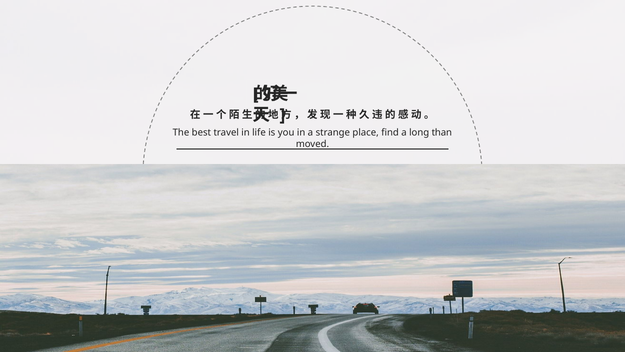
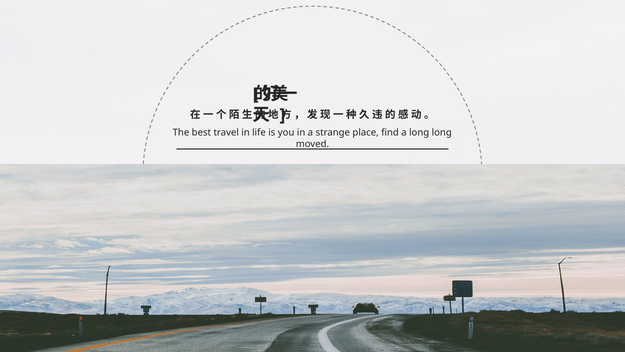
long than: than -> long (442, 132)
